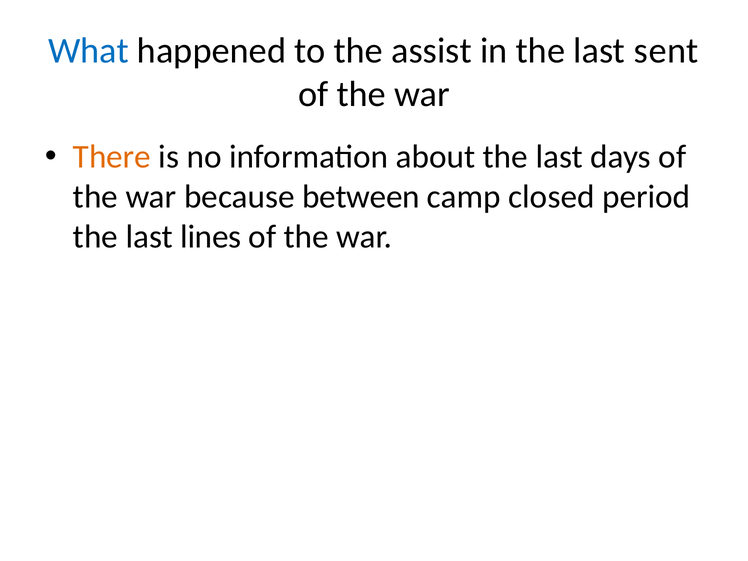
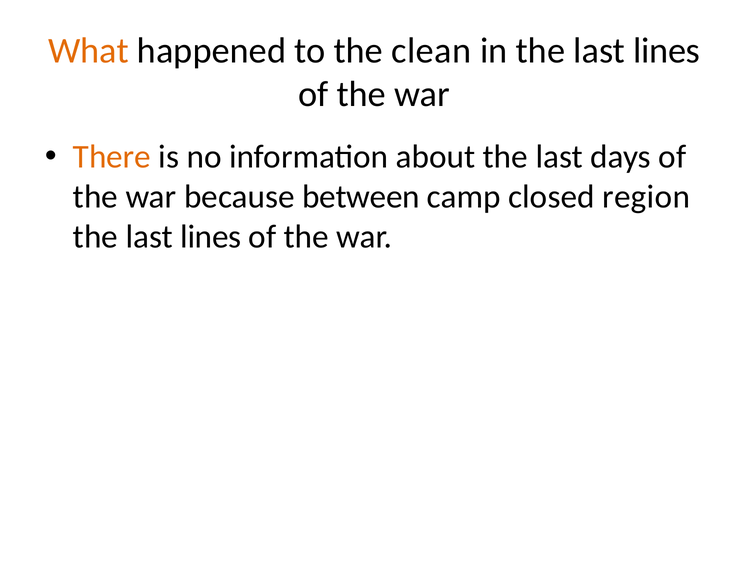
What colour: blue -> orange (88, 51)
assist: assist -> clean (431, 51)
in the last sent: sent -> lines (667, 51)
period: period -> region (646, 197)
